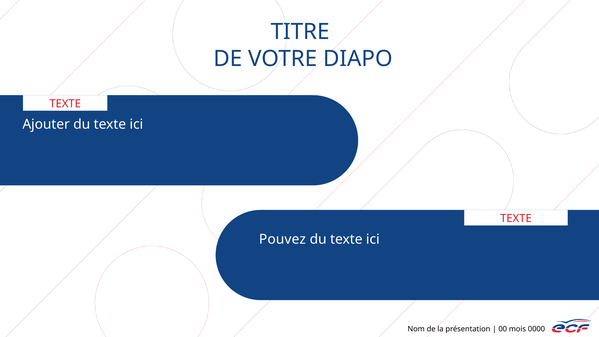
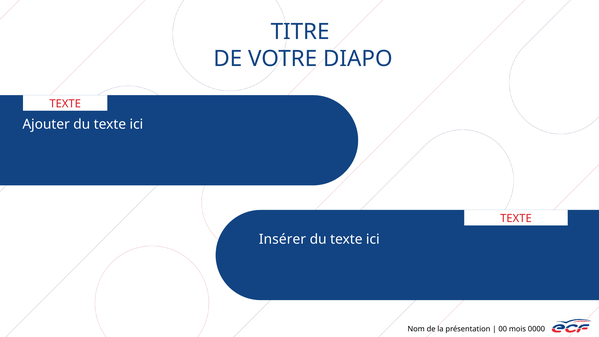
Pouvez: Pouvez -> Insérer (282, 239)
